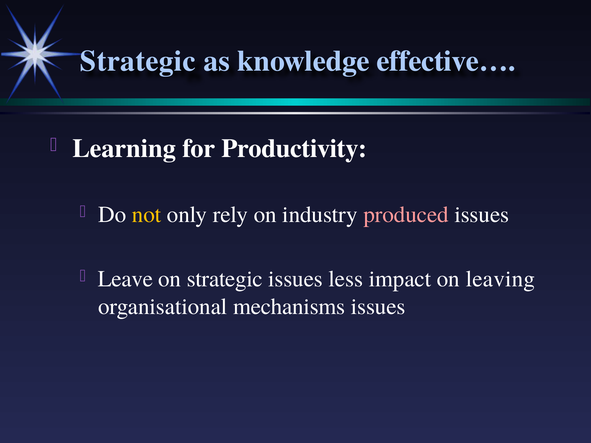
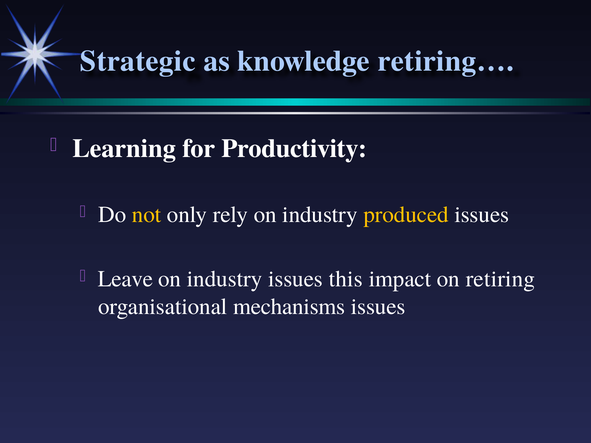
effective…: effective… -> retiring… (446, 61)
produced colour: pink -> yellow (406, 215)
strategic: strategic -> industry (225, 279)
less: less -> this (346, 279)
leaving: leaving -> retiring (500, 279)
